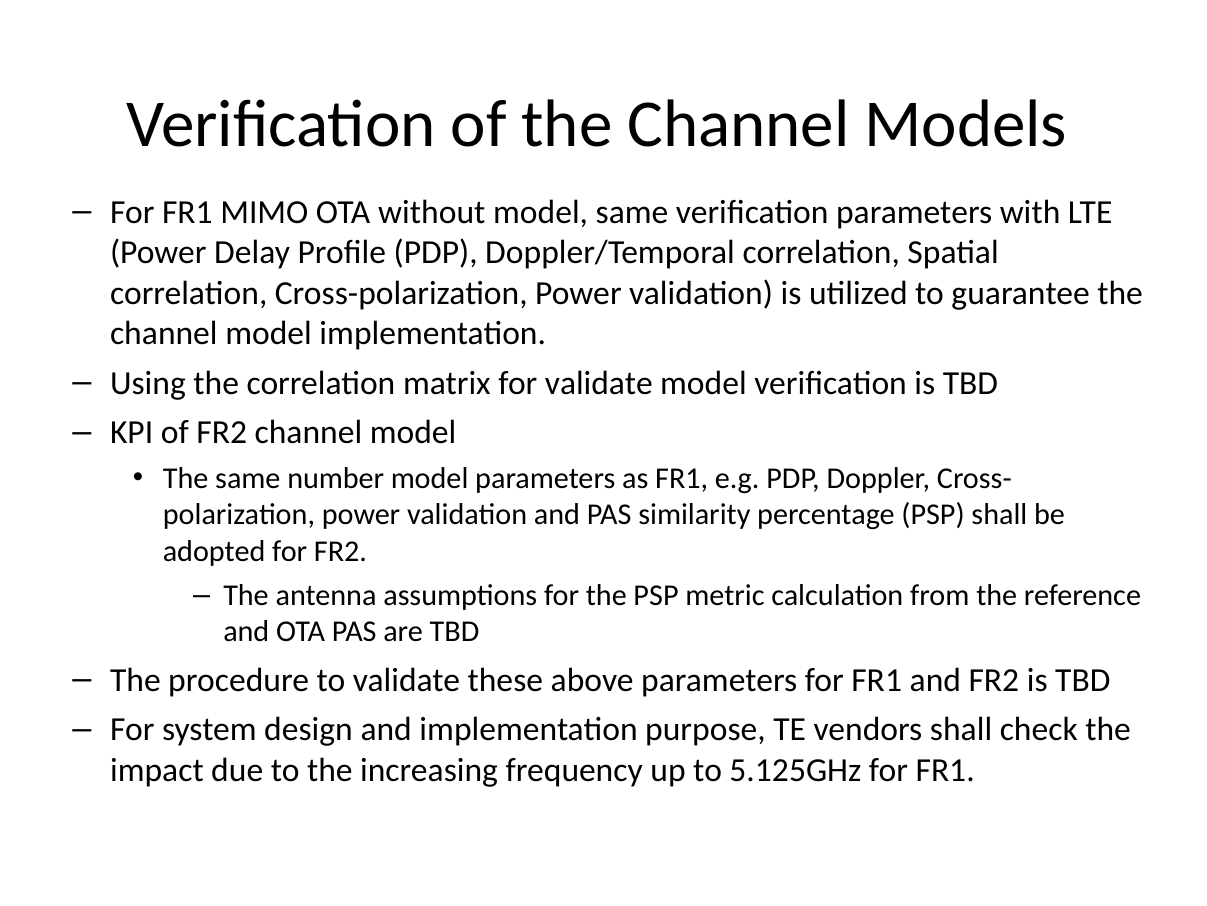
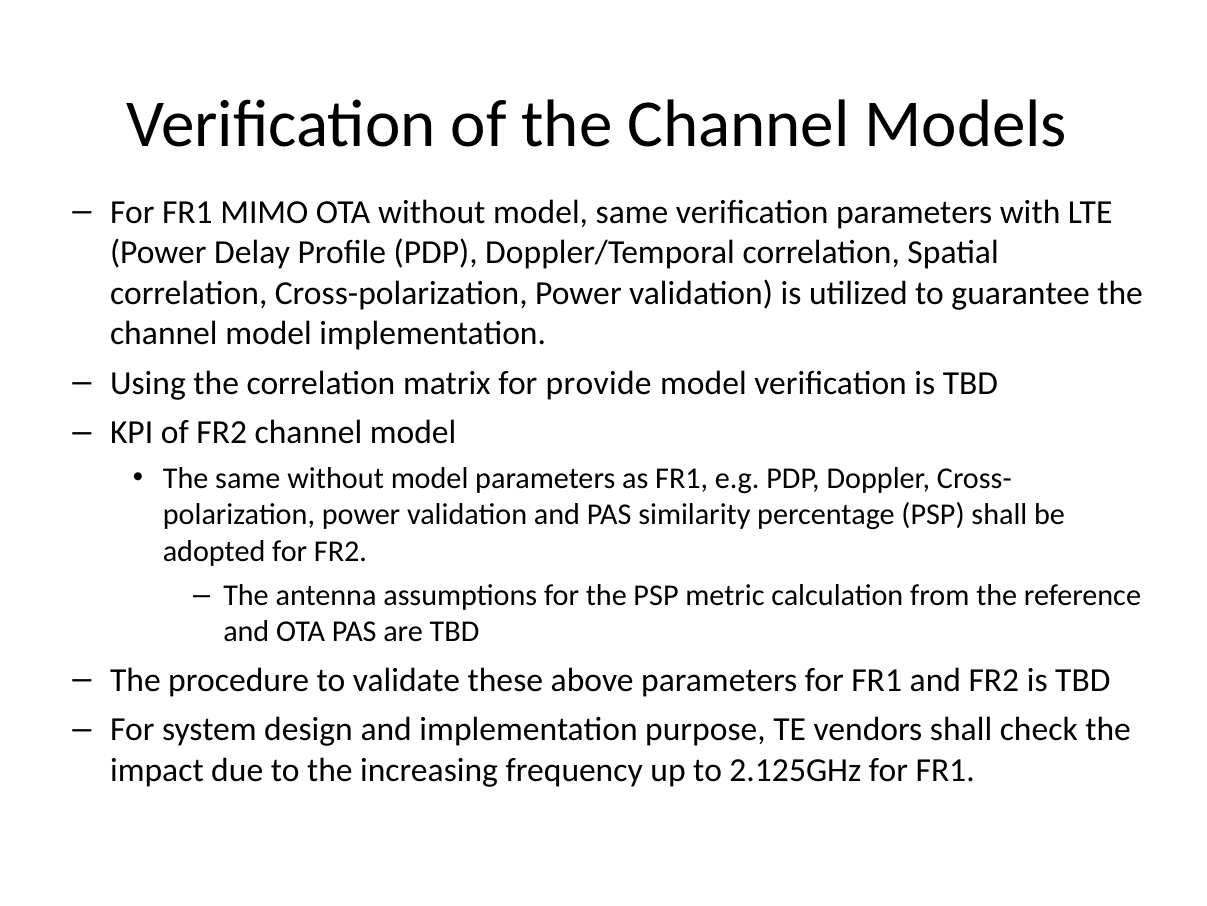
for validate: validate -> provide (599, 383)
same number: number -> without (336, 478)
5.125GHz: 5.125GHz -> 2.125GHz (795, 769)
